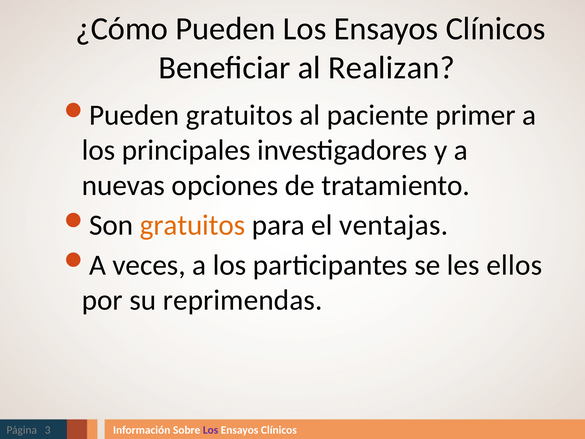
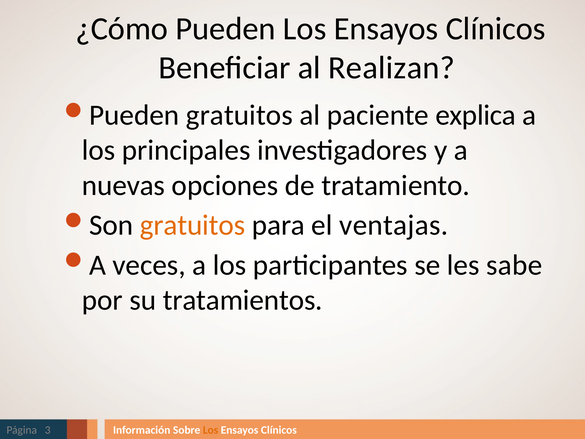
primer: primer -> explica (476, 115)
ellos: ellos -> sabe (514, 265)
reprimendas: reprimendas -> tratamientos (243, 300)
Los colour: purple -> orange (211, 430)
